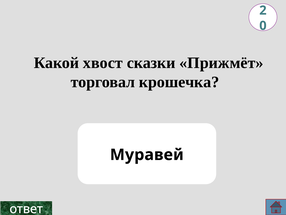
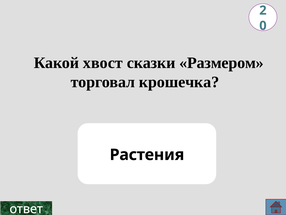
Прижмёт: Прижмёт -> Размером (222, 63)
Муравей: Муравей -> Растения (147, 154)
